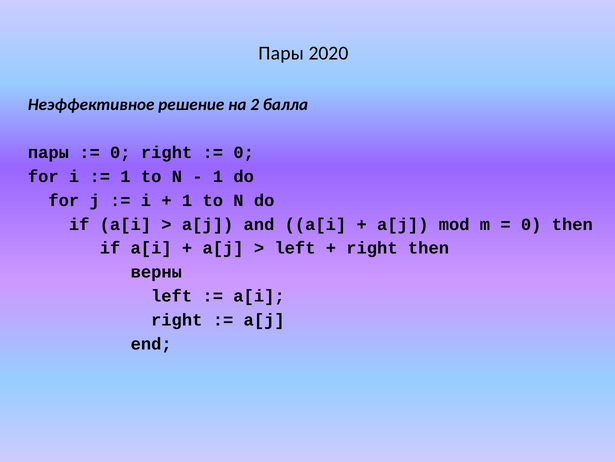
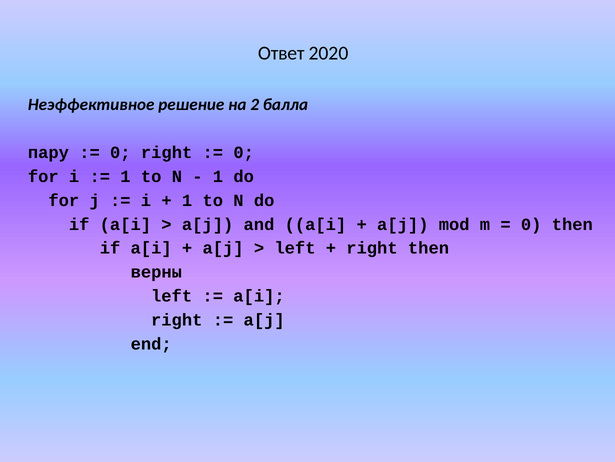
Пары: Пары -> Ответ (281, 53)
пары: пары -> пару (48, 152)
